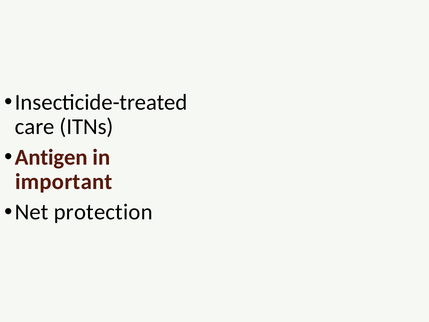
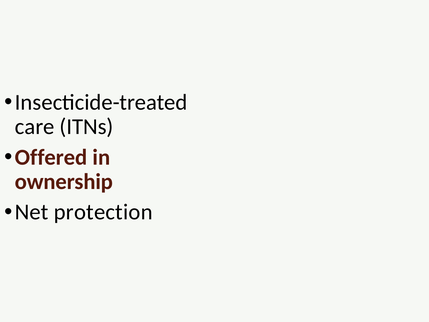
Antigen: Antigen -> Offered (51, 157)
important: important -> ownership (64, 182)
